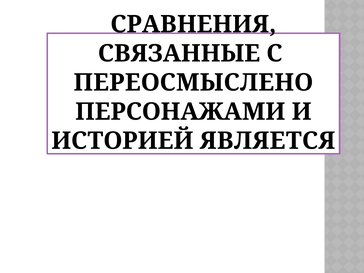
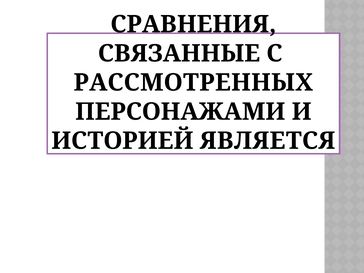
ПЕРЕОСМЫСЛЕНО: ПЕРЕОСМЫСЛЕНО -> РАССМОТРЕННЫХ (193, 83)
